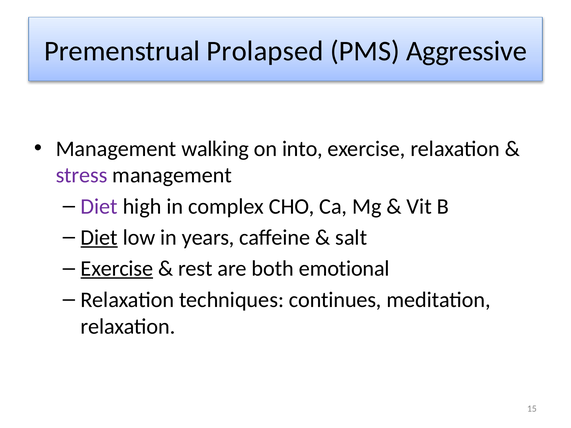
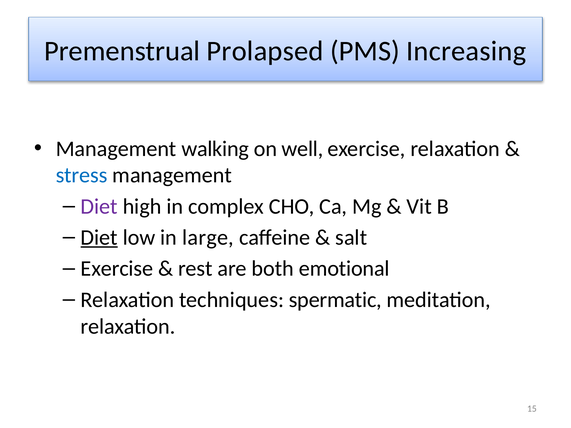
Aggressive: Aggressive -> Increasing (466, 51)
into: into -> well (302, 149)
stress colour: purple -> blue (82, 175)
years: years -> large (208, 238)
Exercise underline: present -> none (117, 269)
continues: continues -> spermatic (335, 300)
